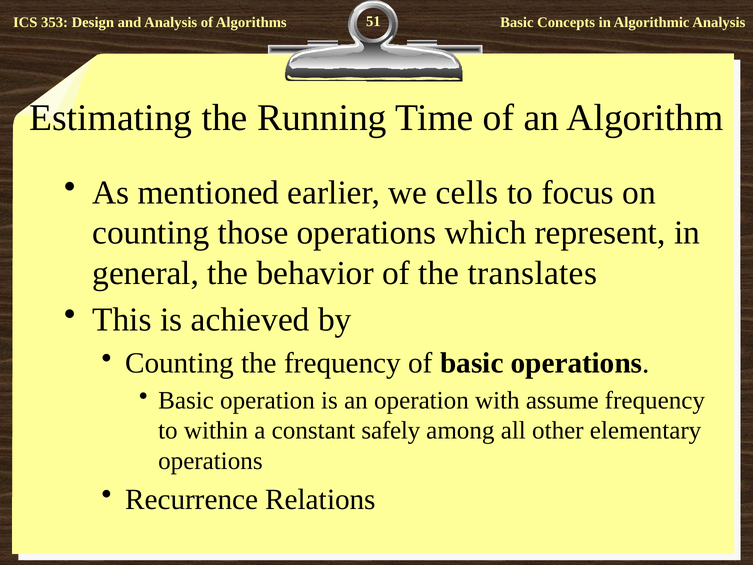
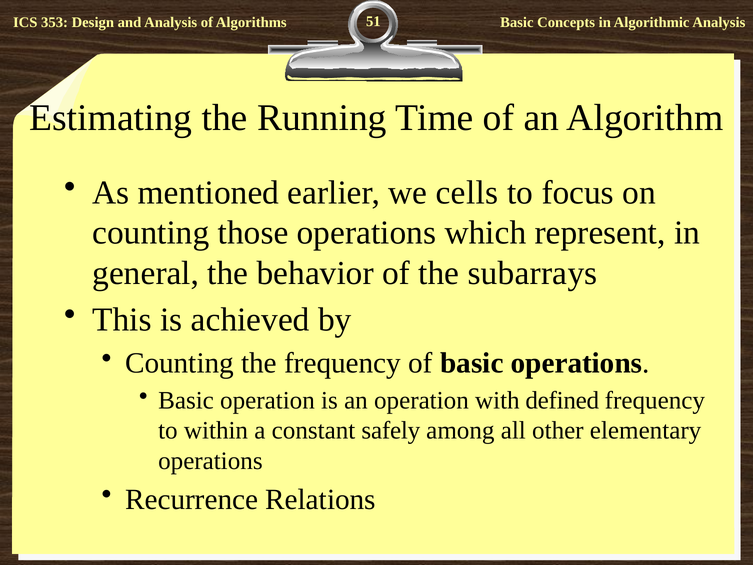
translates: translates -> subarrays (533, 273)
assume: assume -> defined (562, 400)
